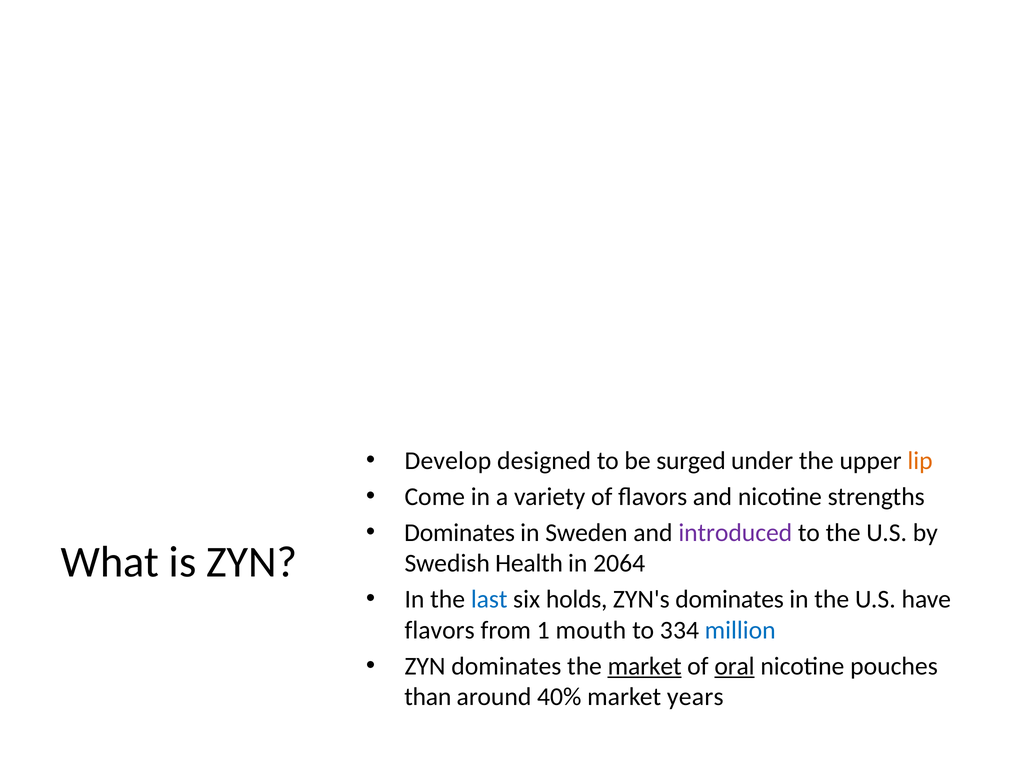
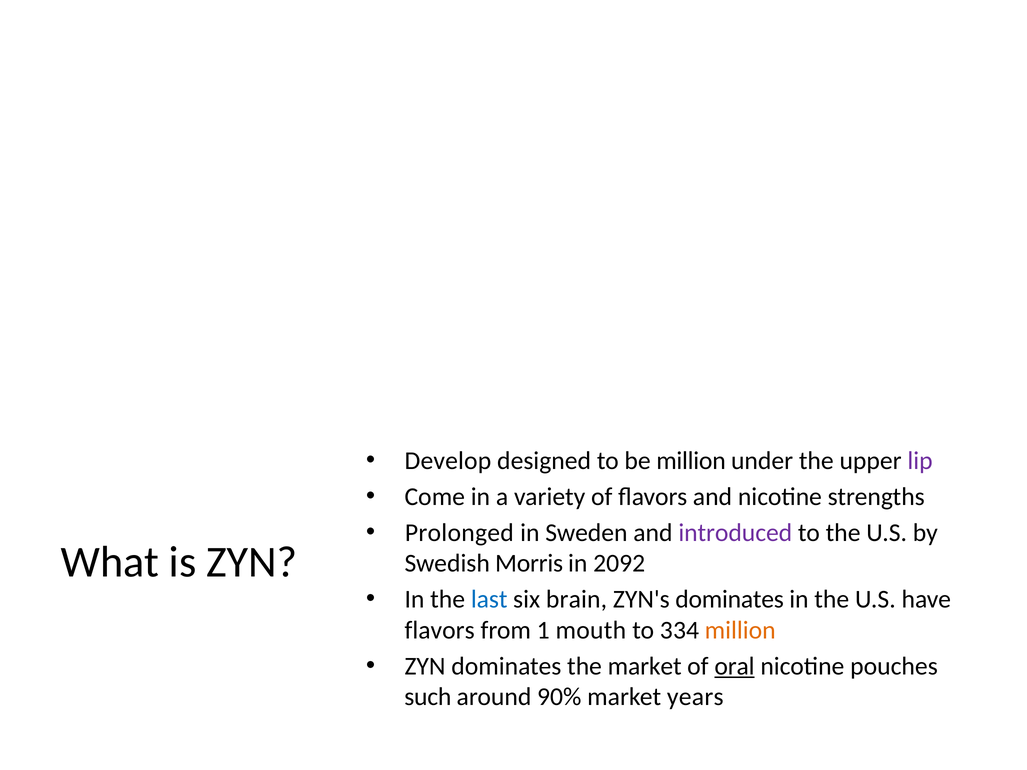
be surged: surged -> million (691, 461)
lip colour: orange -> purple (920, 461)
Dominates: Dominates -> Prolonged (459, 533)
Health: Health -> Morris (529, 564)
2064: 2064 -> 2092 (619, 564)
holds: holds -> brain (577, 600)
million colour: blue -> orange (740, 630)
market underline: present -> none (645, 666)
than: than -> such (428, 697)
40%: 40% -> 90% (559, 697)
